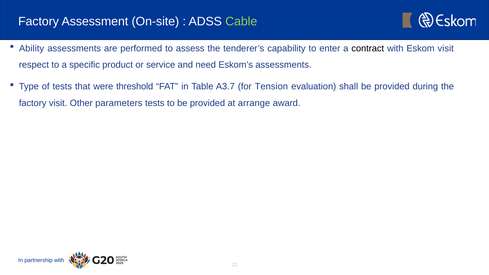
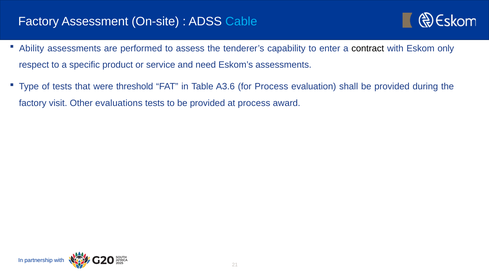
Cable colour: light green -> light blue (241, 22)
Eskom visit: visit -> only (446, 48)
A3.7: A3.7 -> A3.6 (225, 87)
for Tension: Tension -> Process (271, 87)
parameters: parameters -> evaluations (119, 103)
at arrange: arrange -> process (254, 103)
